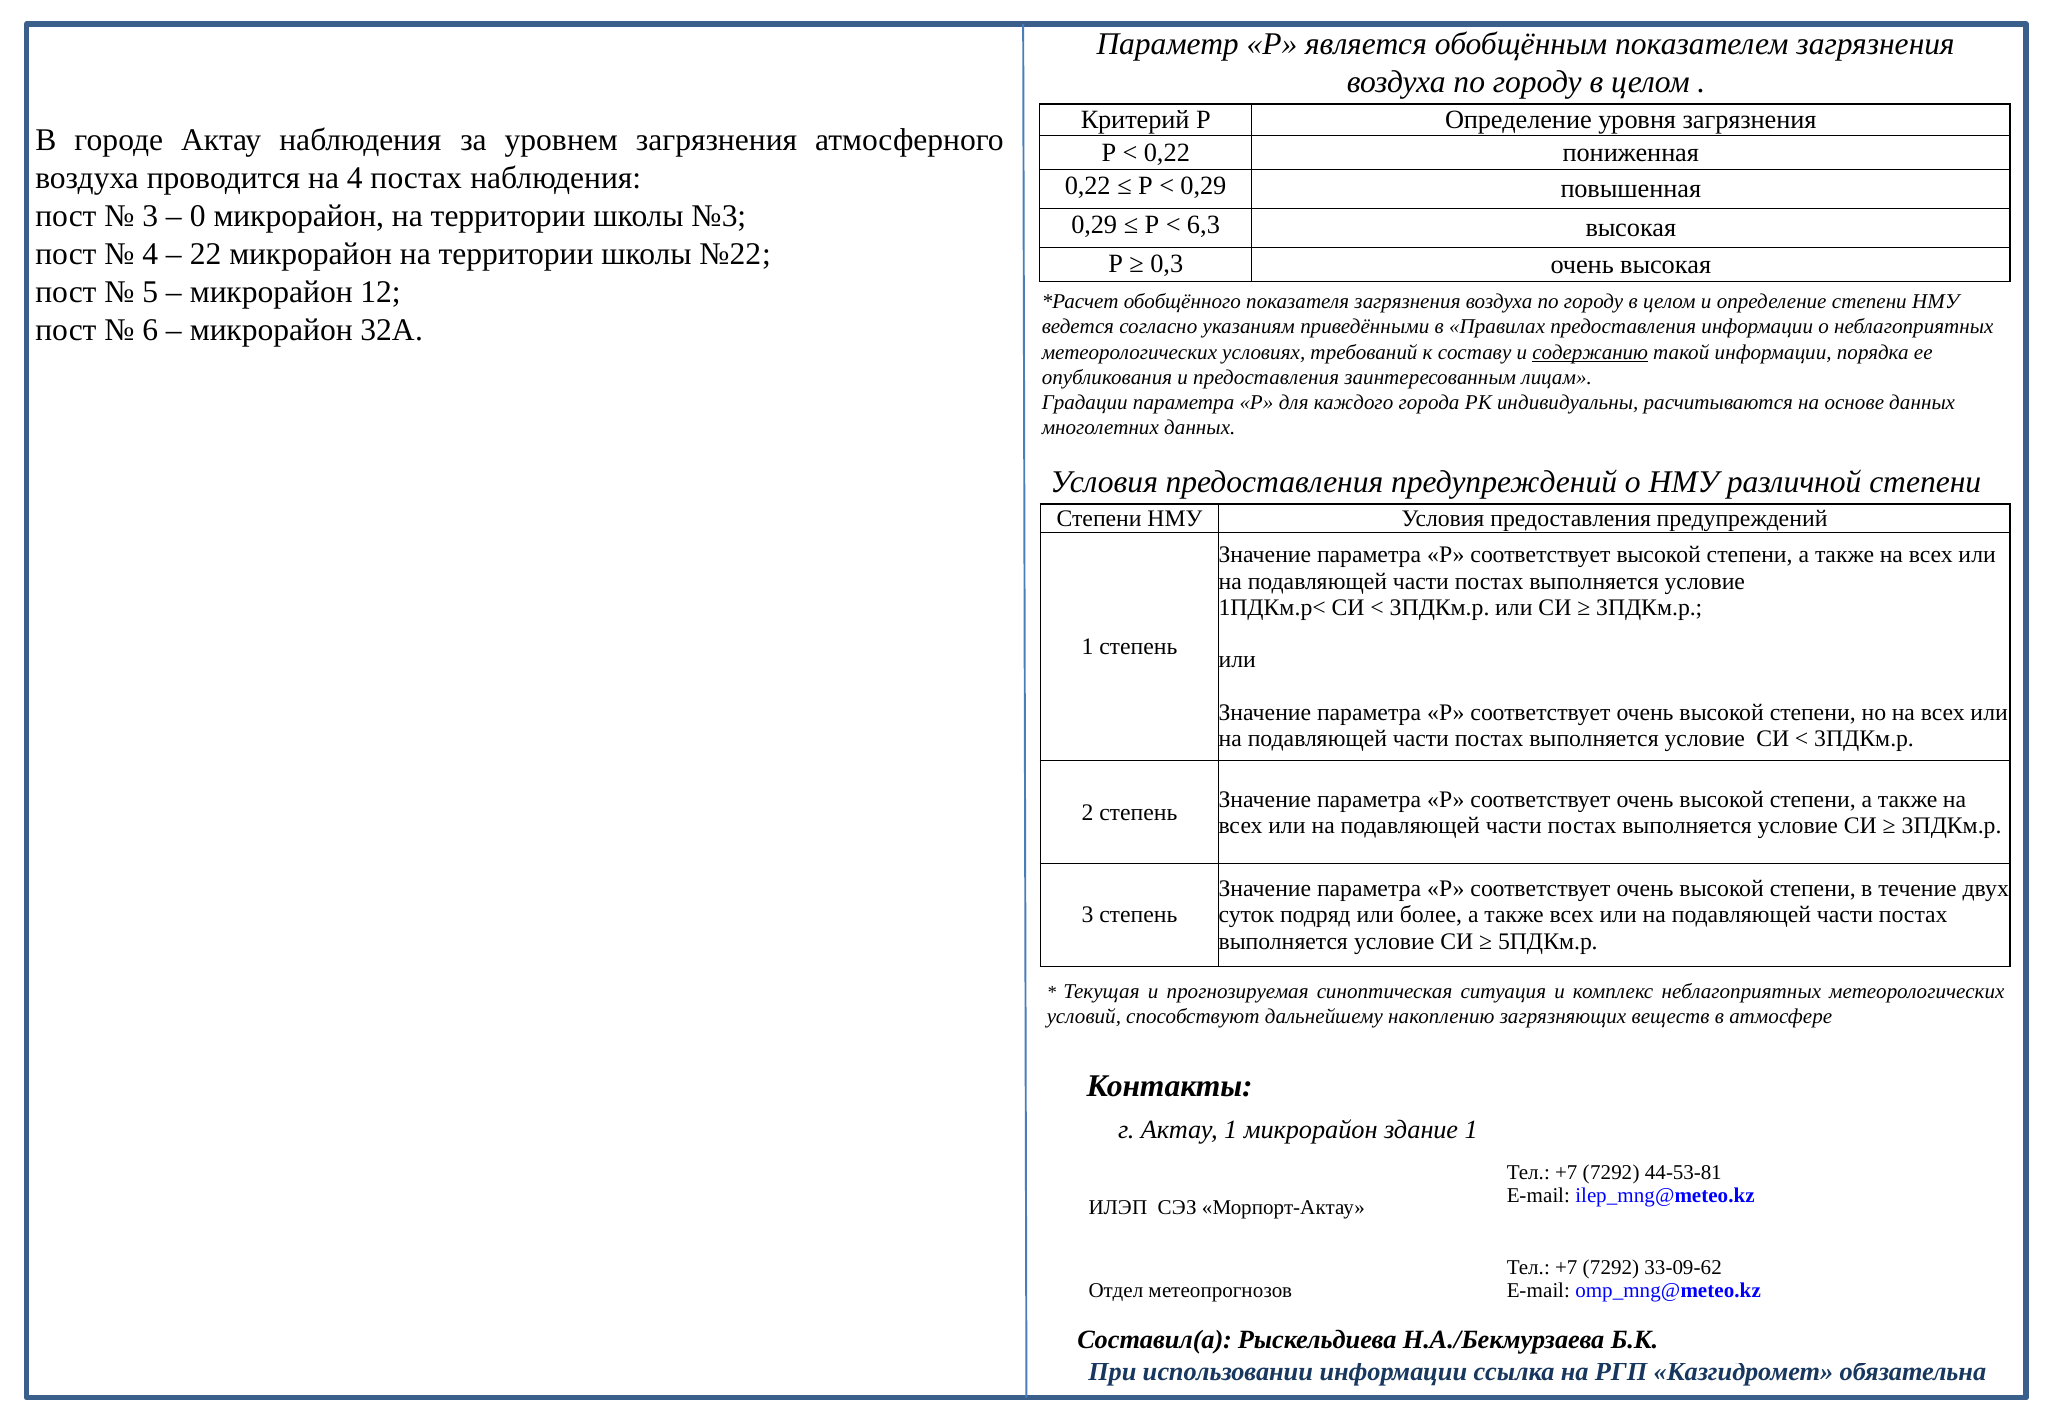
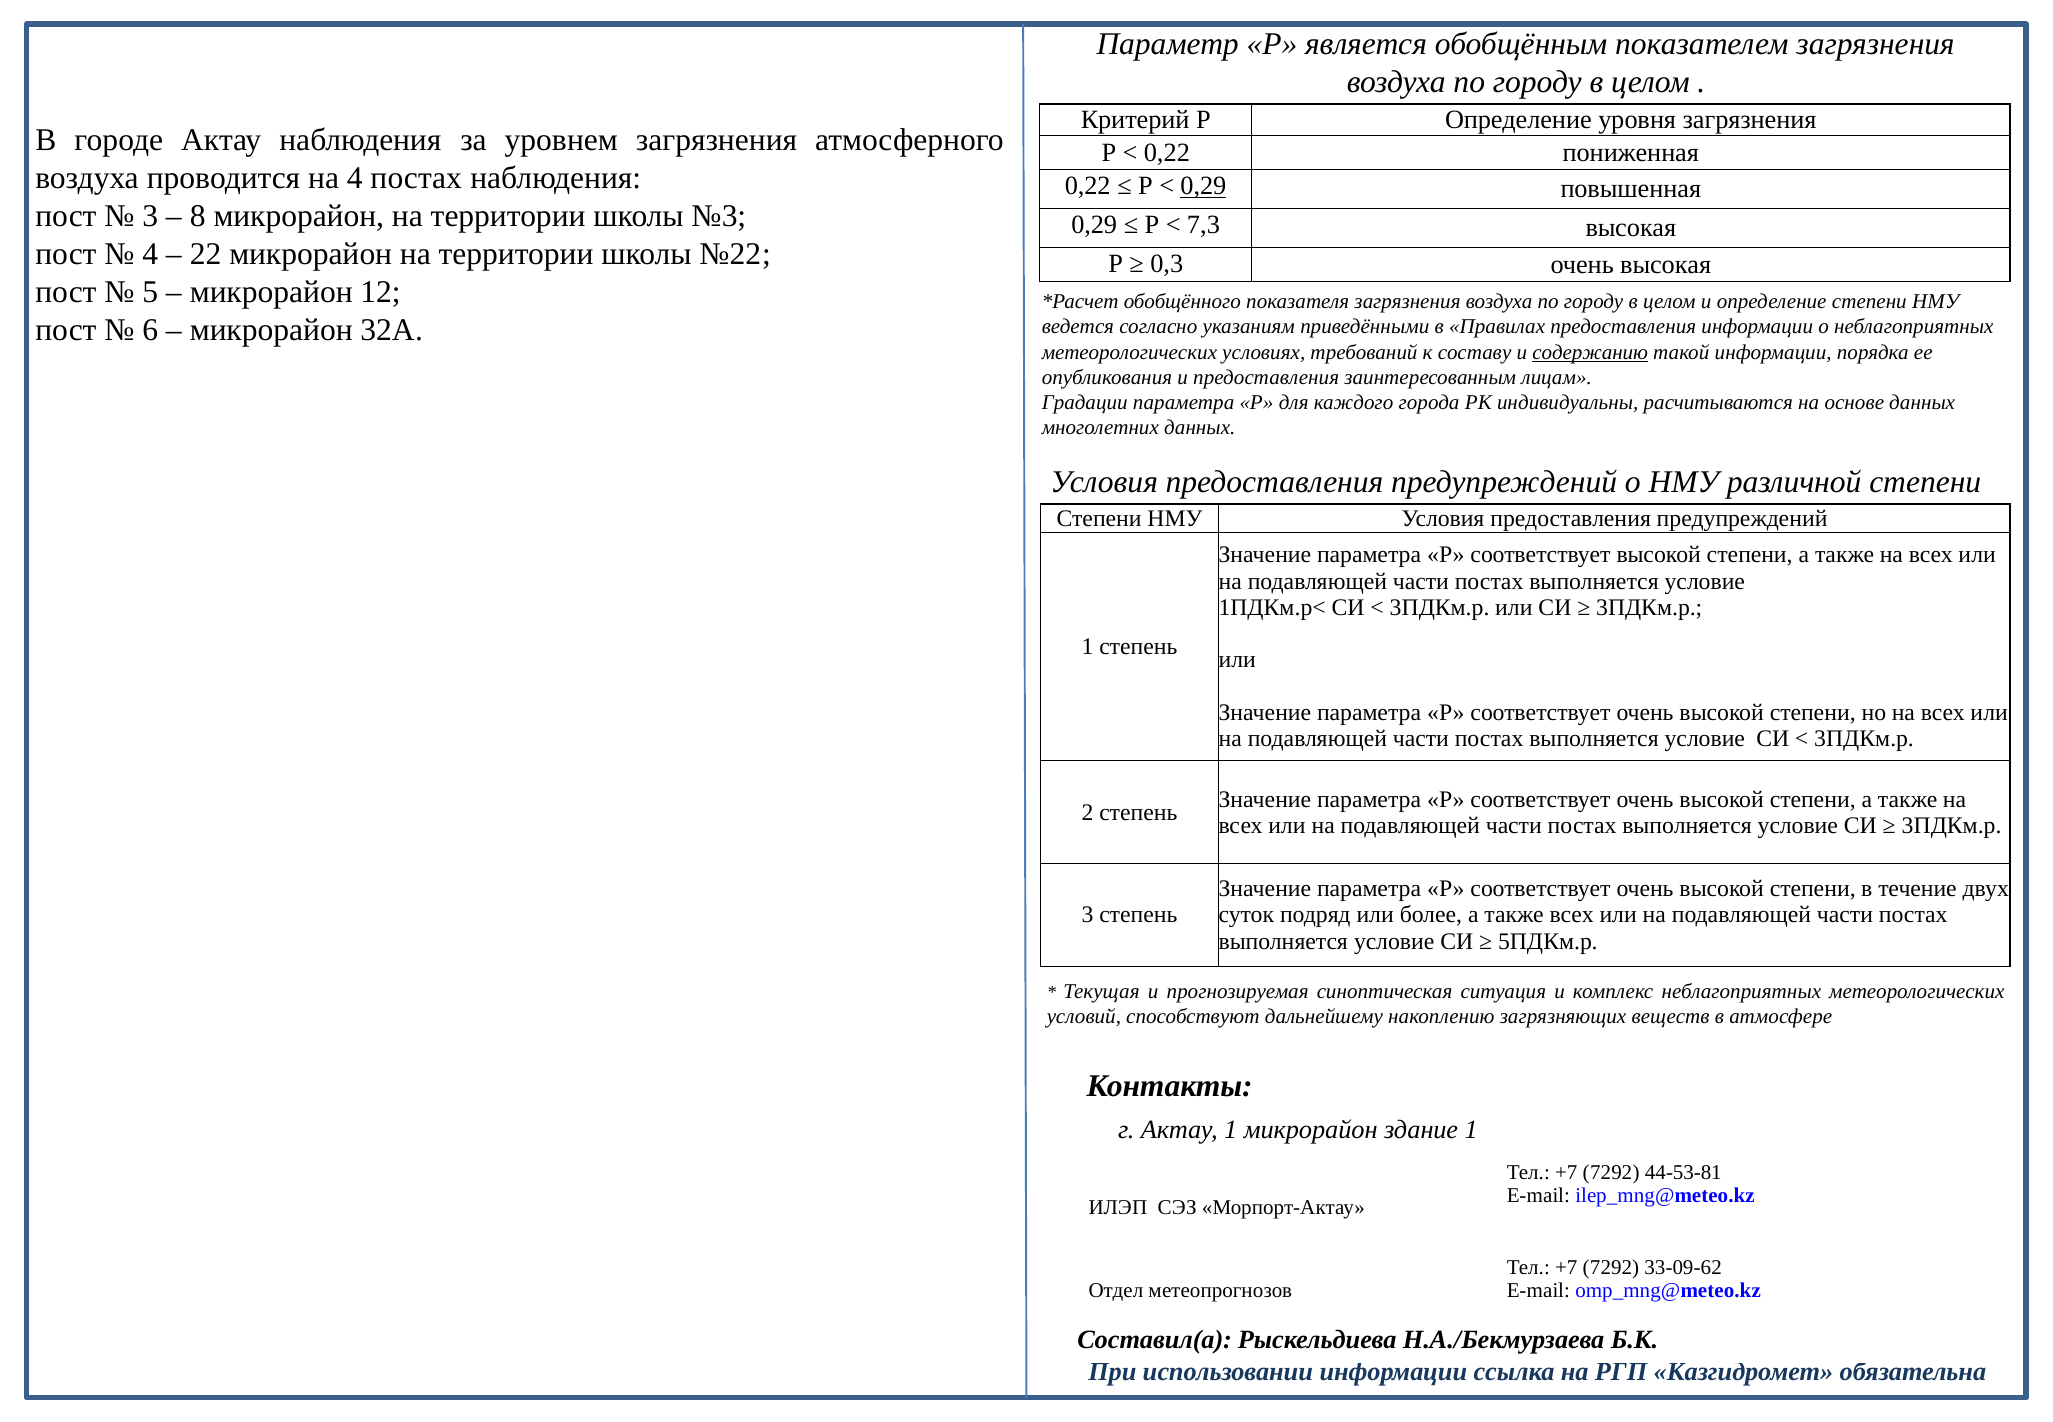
0,29 underline: none -> present (1203, 186)
0: 0 -> 8 (198, 216)
6,3: 6,3 -> 7,3 (1203, 225)
